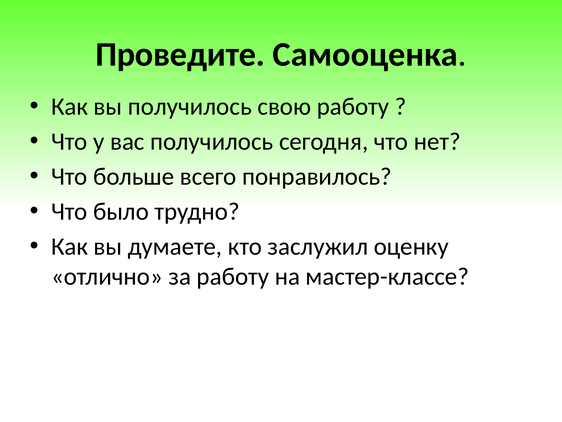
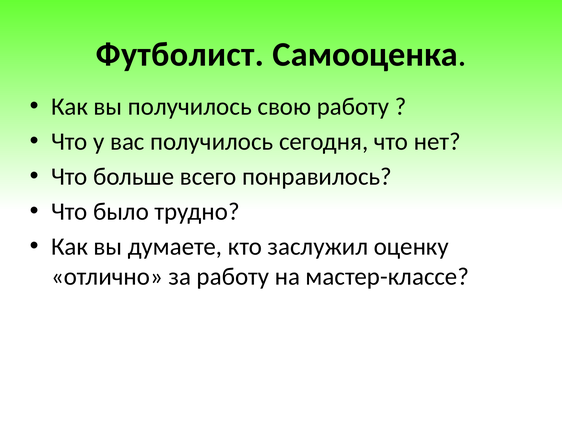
Проведите: Проведите -> Футболист (180, 54)
